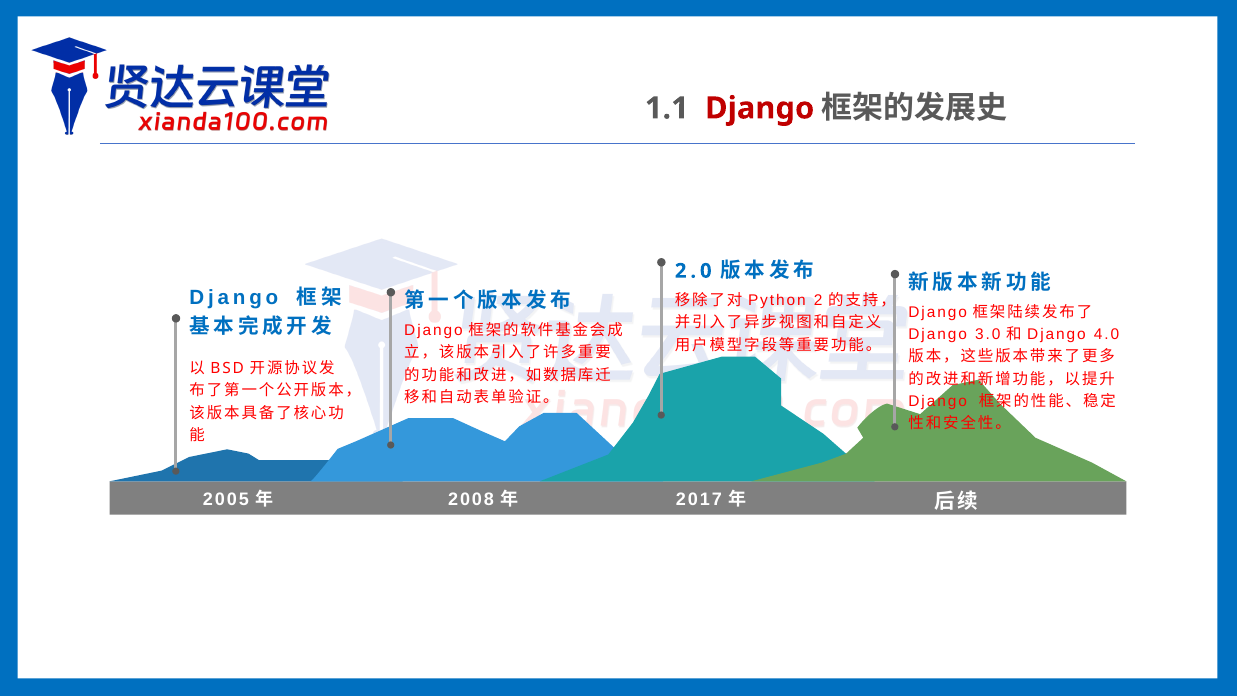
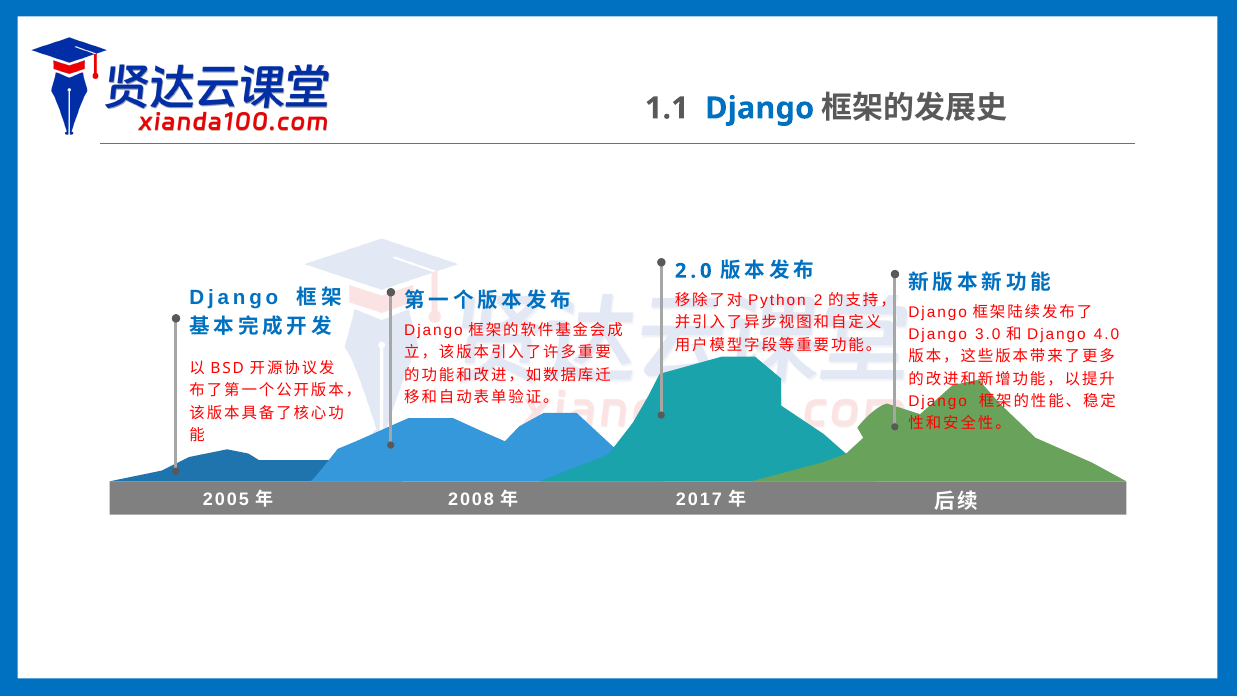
Django colour: red -> blue (760, 108)
